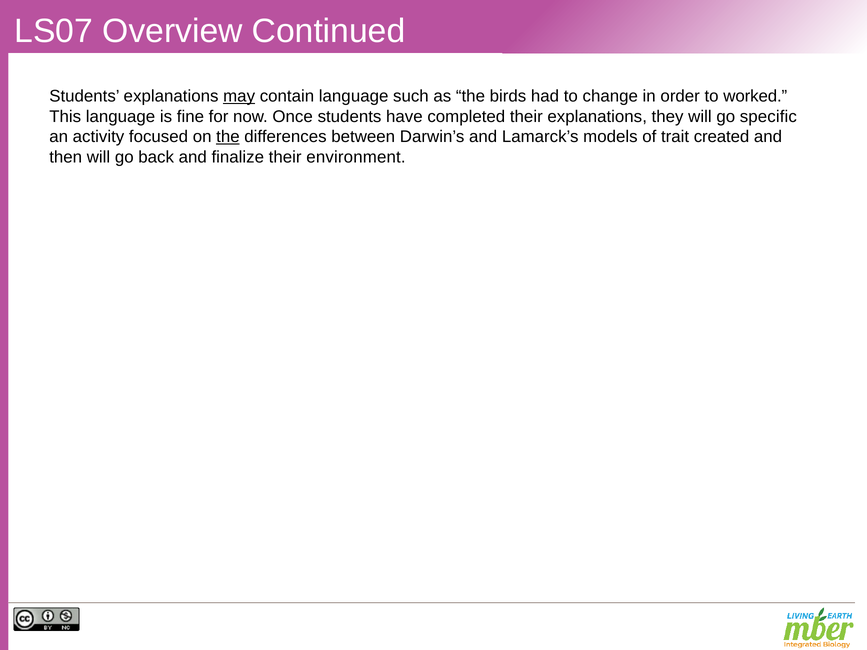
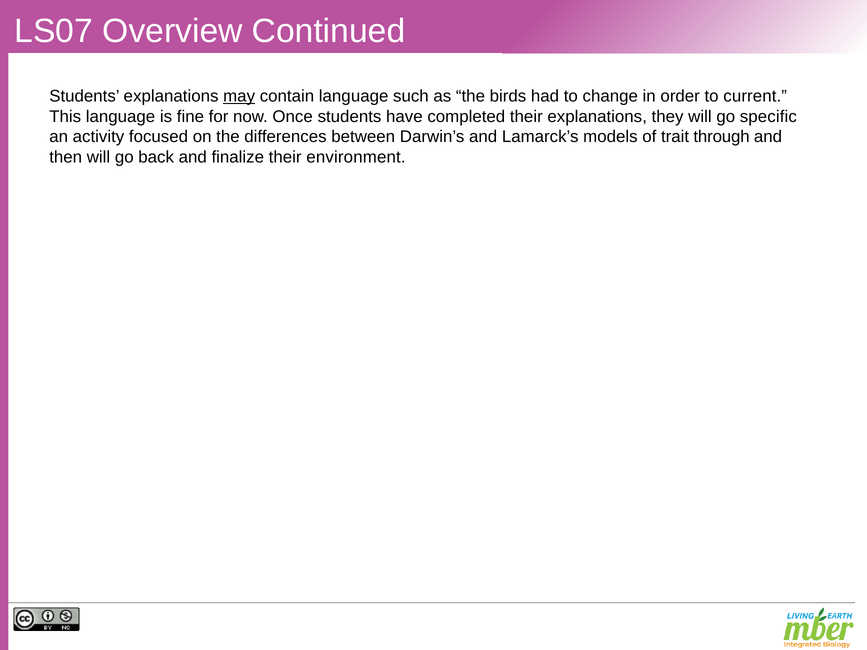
worked: worked -> current (755, 96)
the underline: present -> none (228, 137)
created: created -> through (722, 137)
